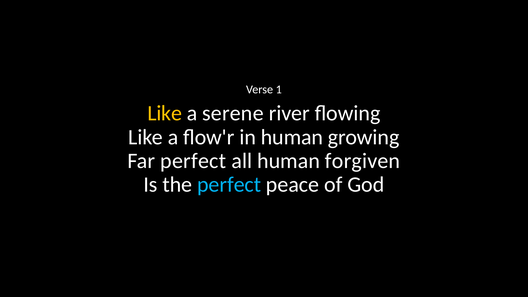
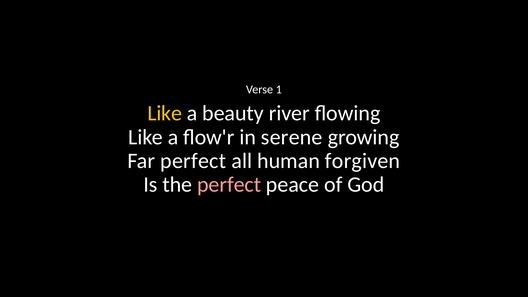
serene: serene -> beauty (233, 113)
in human: human -> serene (292, 137)
perfect colour: light blue -> pink (229, 185)
